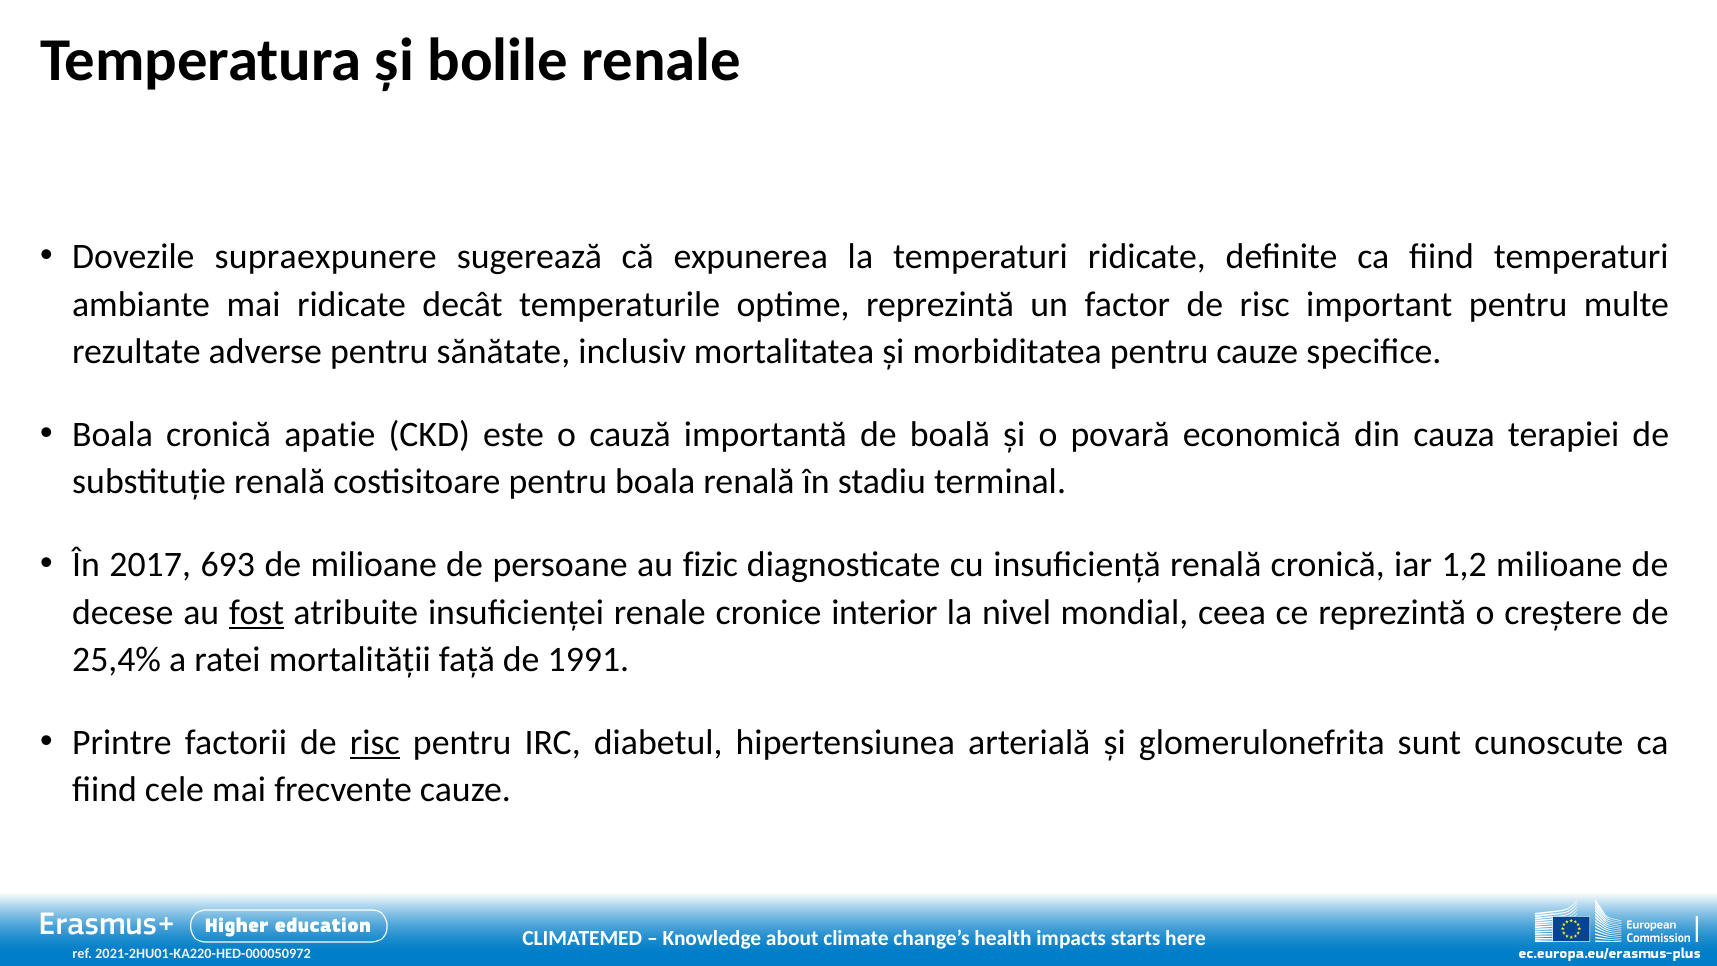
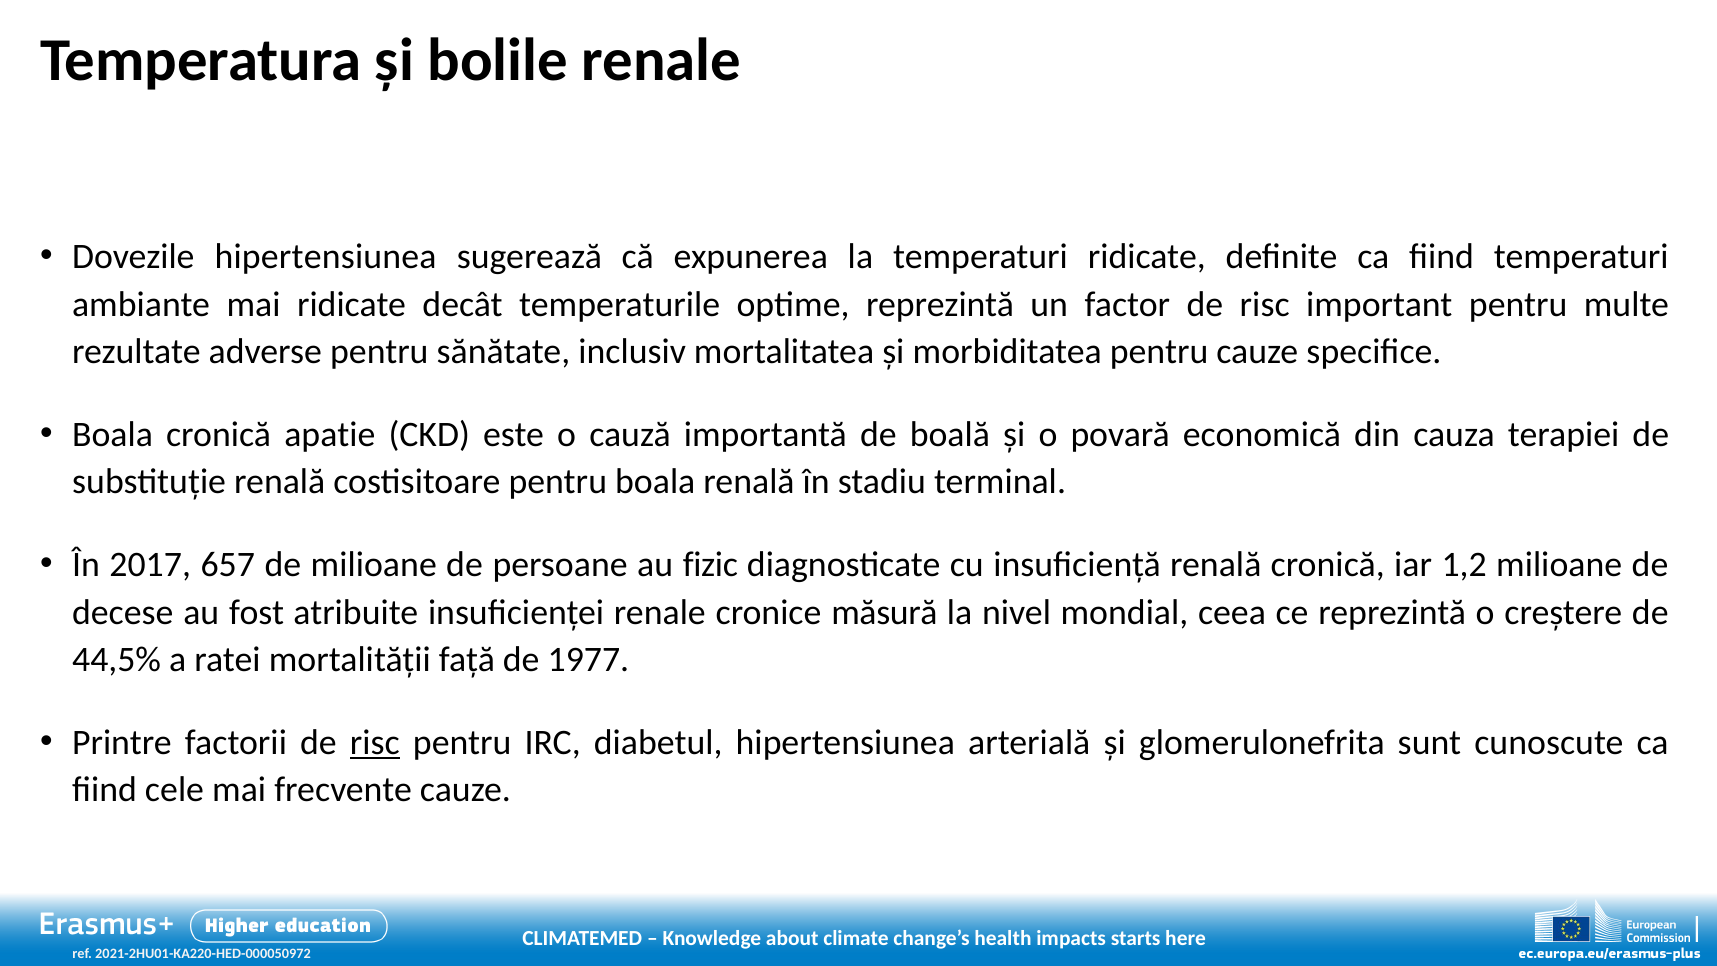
Dovezile supraexpunere: supraexpunere -> hipertensiunea (326, 257)
693: 693 -> 657 (228, 565)
fost underline: present -> none (257, 612)
interior: interior -> măsură (884, 612)
25,4%: 25,4% -> 44,5% (117, 659)
1991: 1991 -> 1977 (588, 659)
